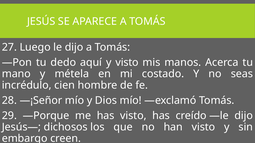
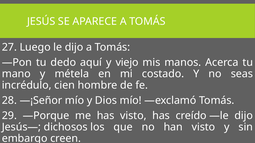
y visto: visto -> viejo (127, 63)
